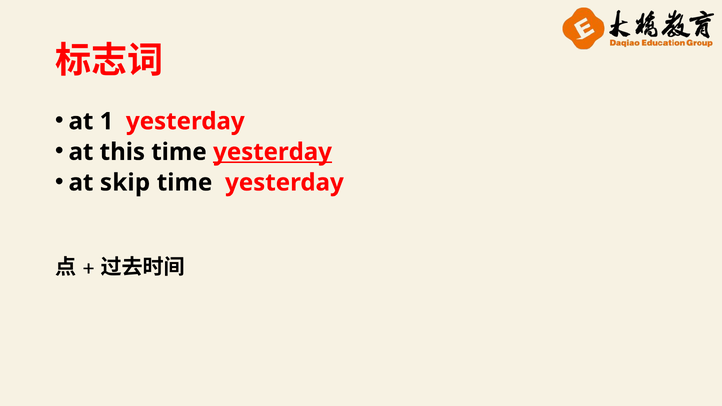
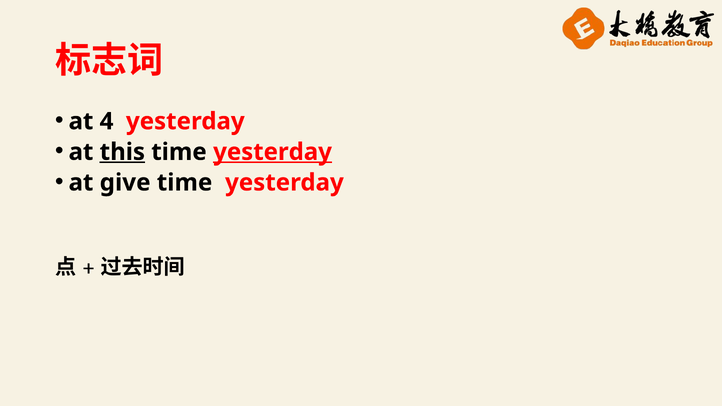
1: 1 -> 4 (107, 121)
this underline: none -> present (122, 152)
skip: skip -> give (125, 183)
